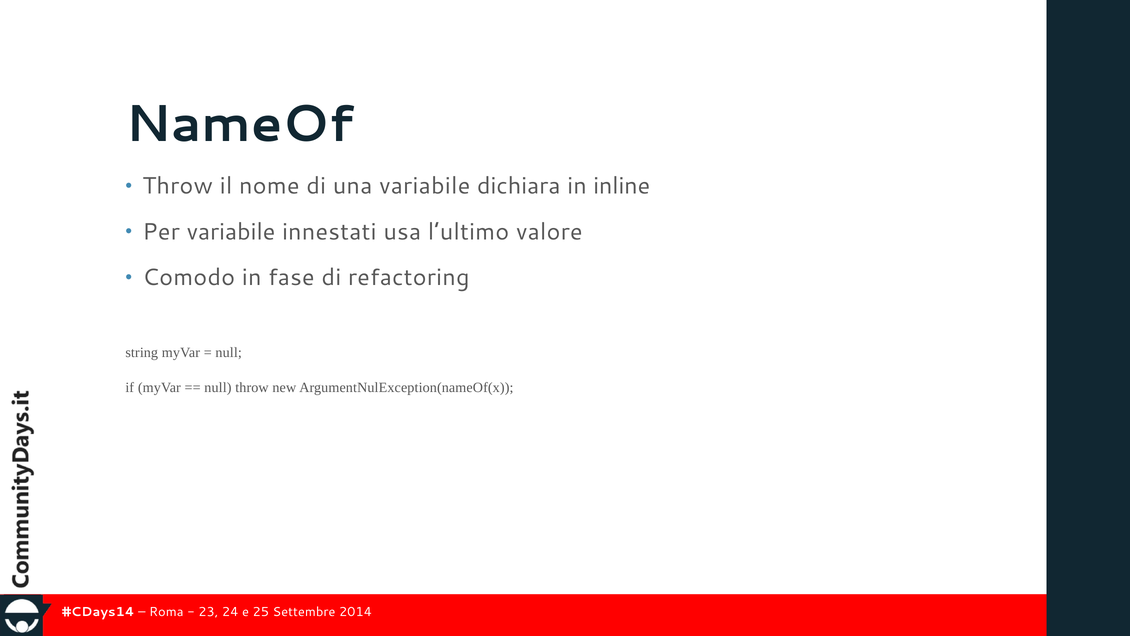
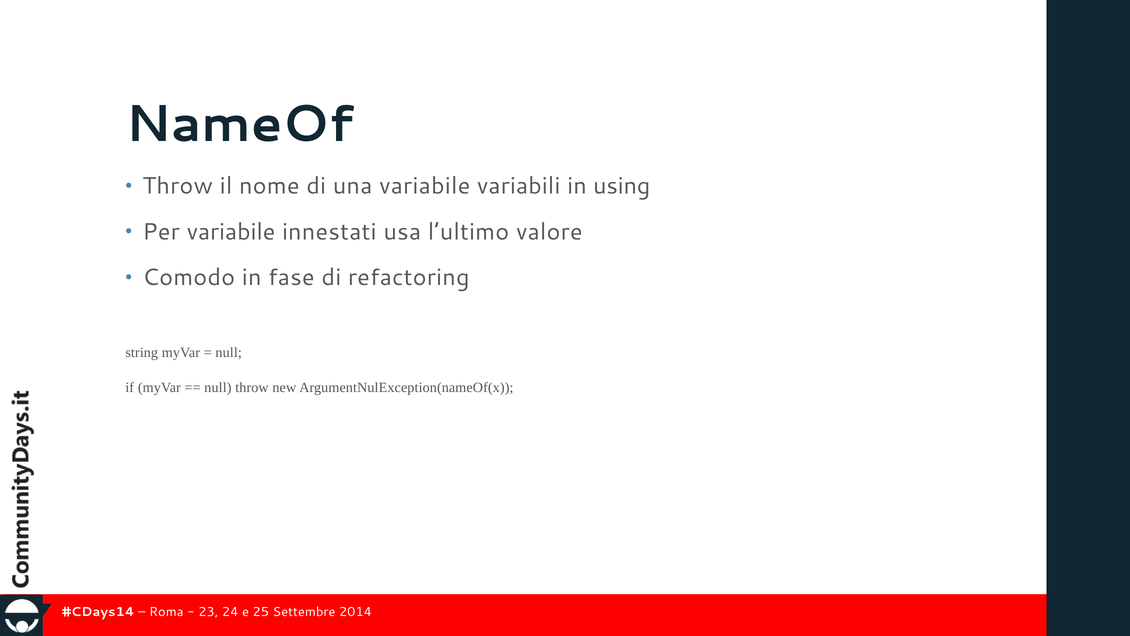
dichiara: dichiara -> variabili (519, 186)
inline: inline -> using (622, 186)
